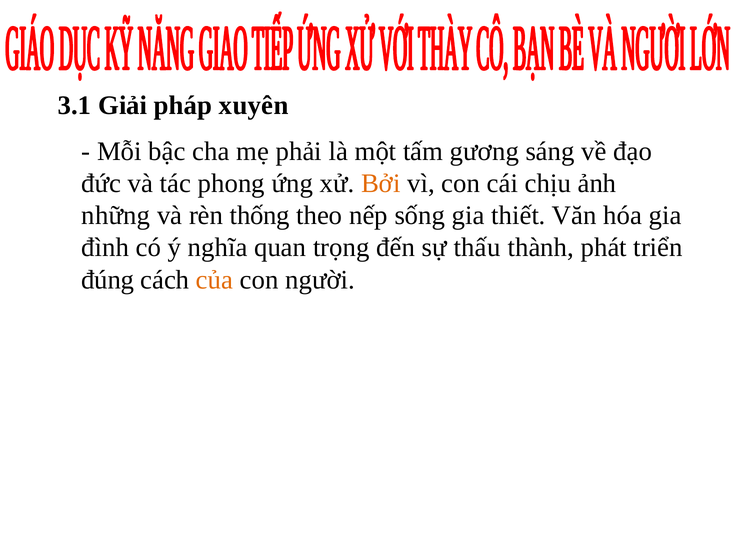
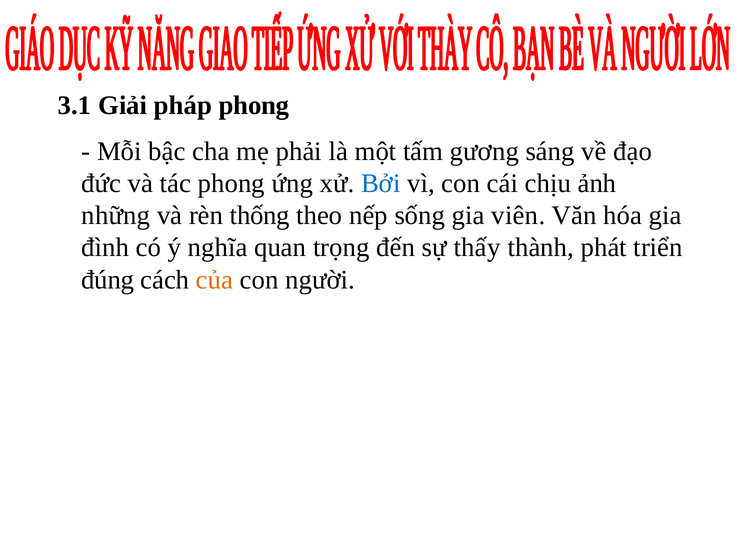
pháp xuyên: xuyên -> phong (254, 105)
Bởi colour: orange -> blue (381, 184)
thiết: thiết -> viên (518, 216)
thấu: thấu -> thấy (477, 248)
